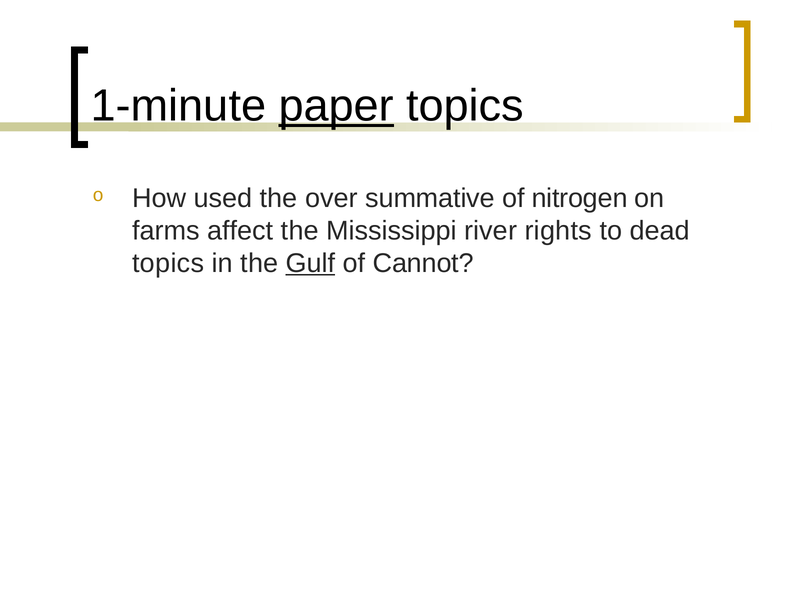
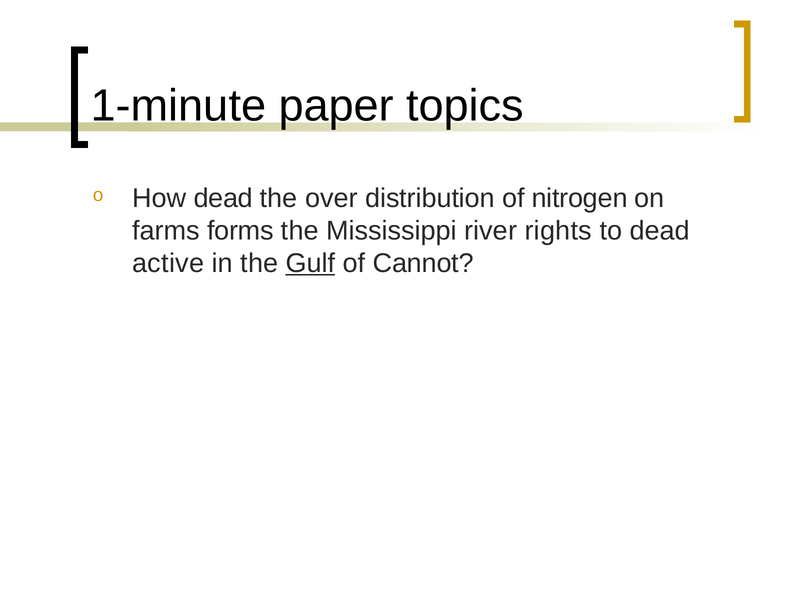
paper underline: present -> none (336, 106)
How used: used -> dead (223, 198)
summative: summative -> distribution (430, 198)
affect: affect -> forms (240, 231)
topics: topics -> active (168, 263)
